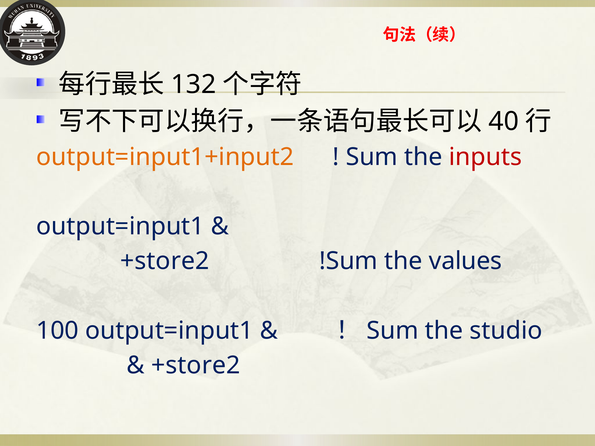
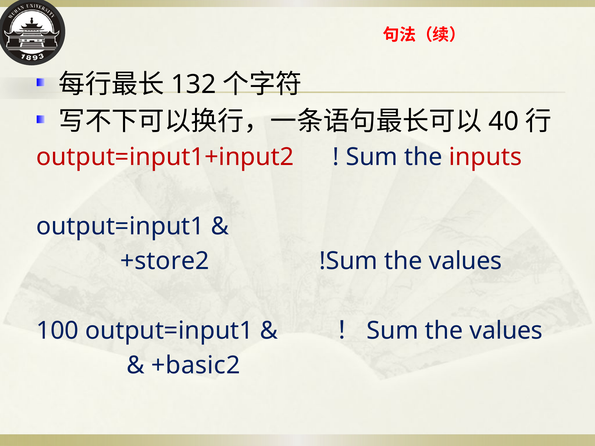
output=input1+input2 colour: orange -> red (165, 157)
Sum the studio: studio -> values (506, 331)
+store2: +store2 -> +basic2 (196, 365)
